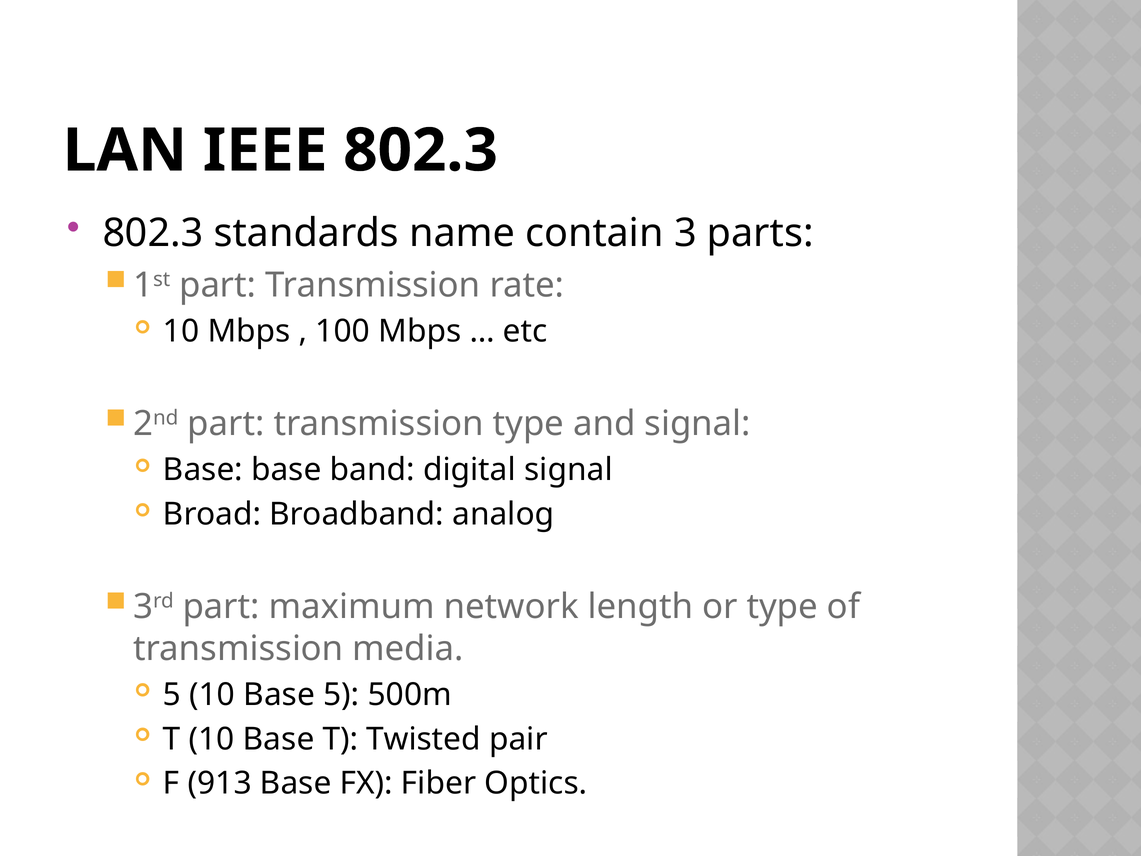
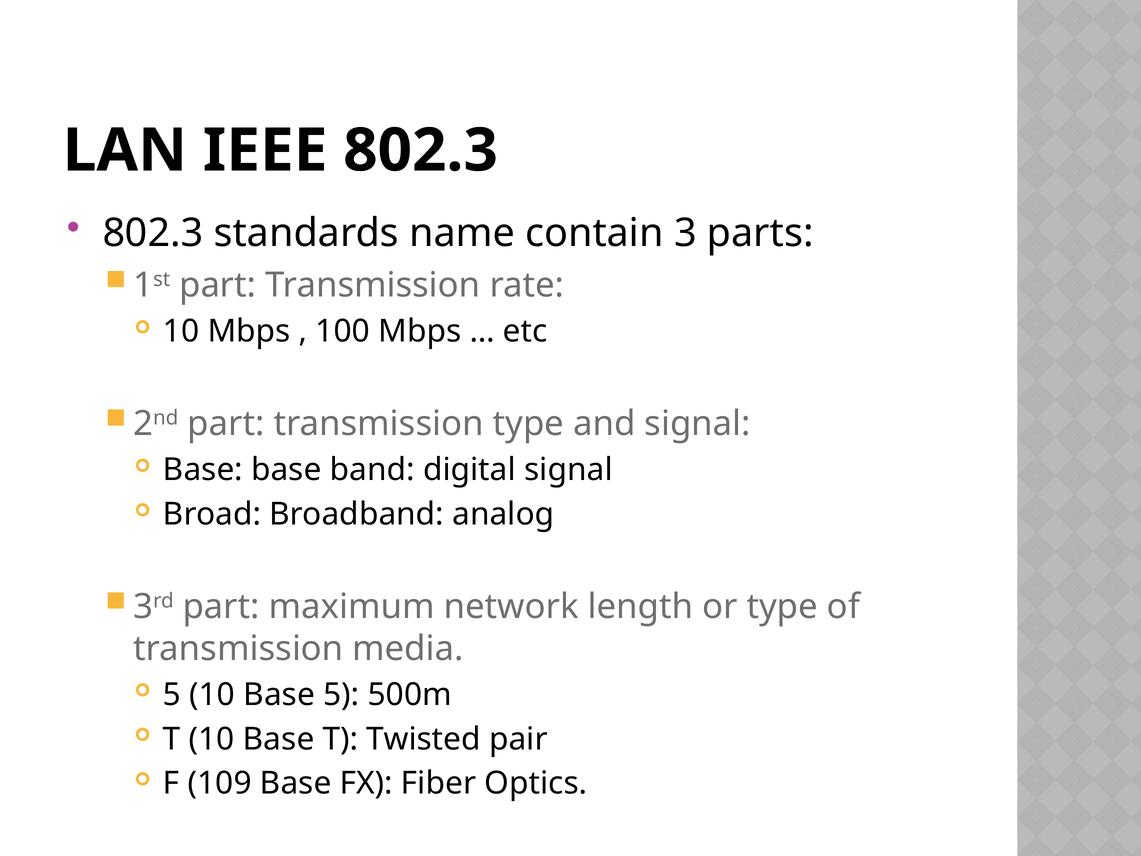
913: 913 -> 109 (220, 783)
